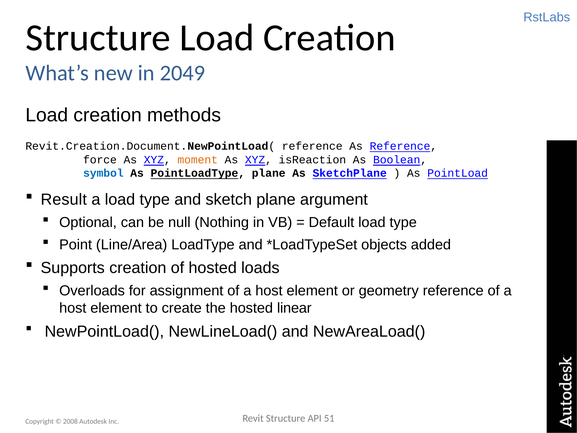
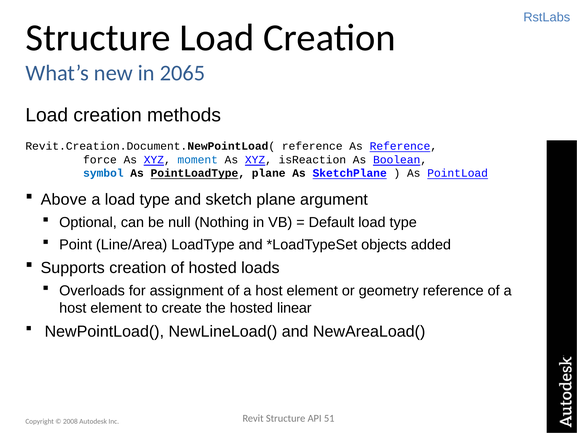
2049: 2049 -> 2065 (183, 73)
moment colour: orange -> blue (198, 160)
Result: Result -> Above (64, 199)
